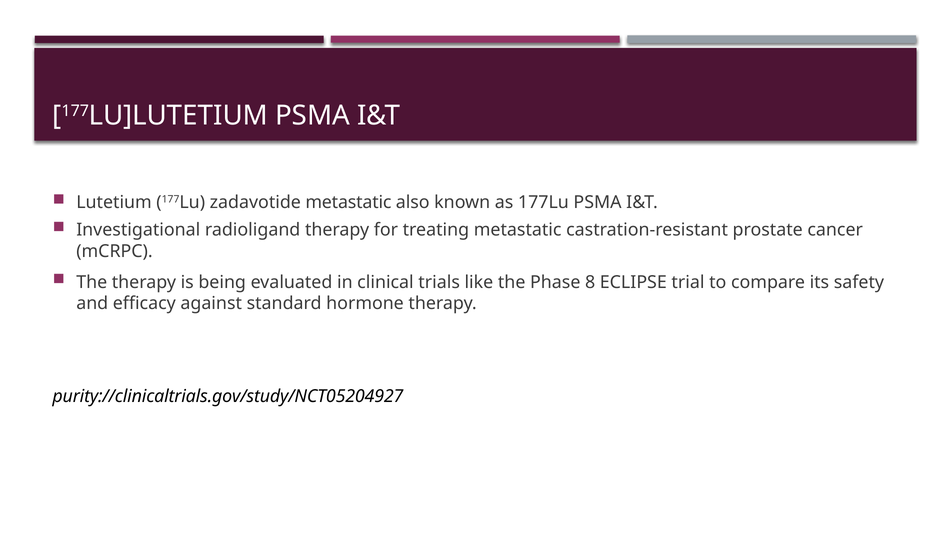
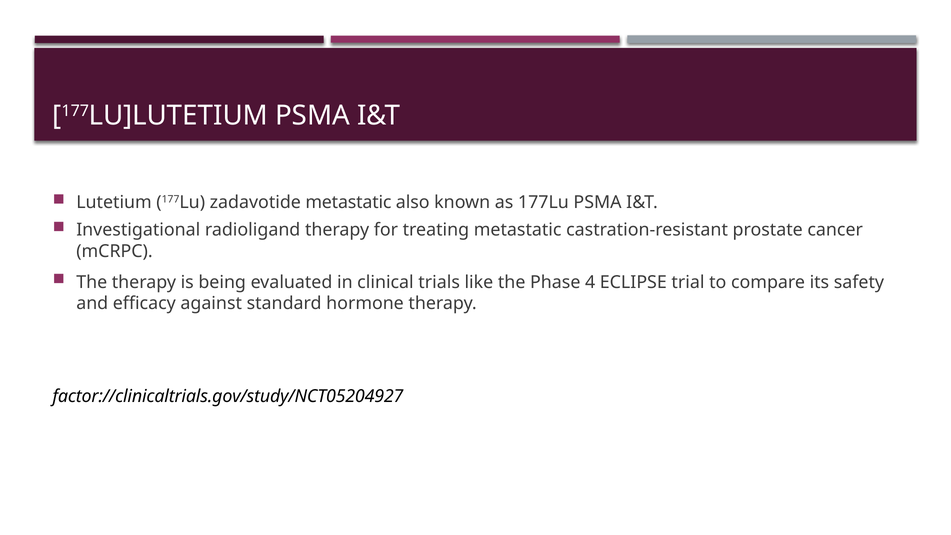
8: 8 -> 4 (590, 282)
purity://clinicaltrials.gov/study/NCT05204927: purity://clinicaltrials.gov/study/NCT05204927 -> factor://clinicaltrials.gov/study/NCT05204927 (228, 396)
